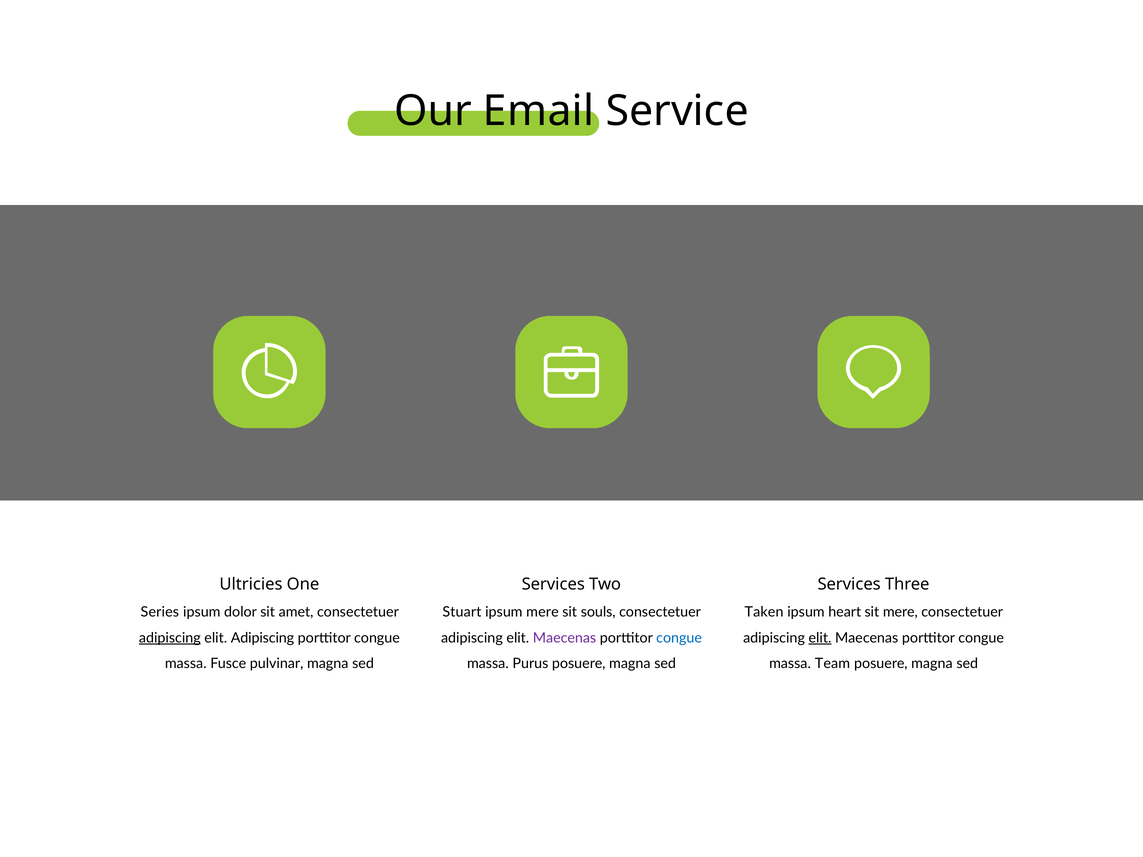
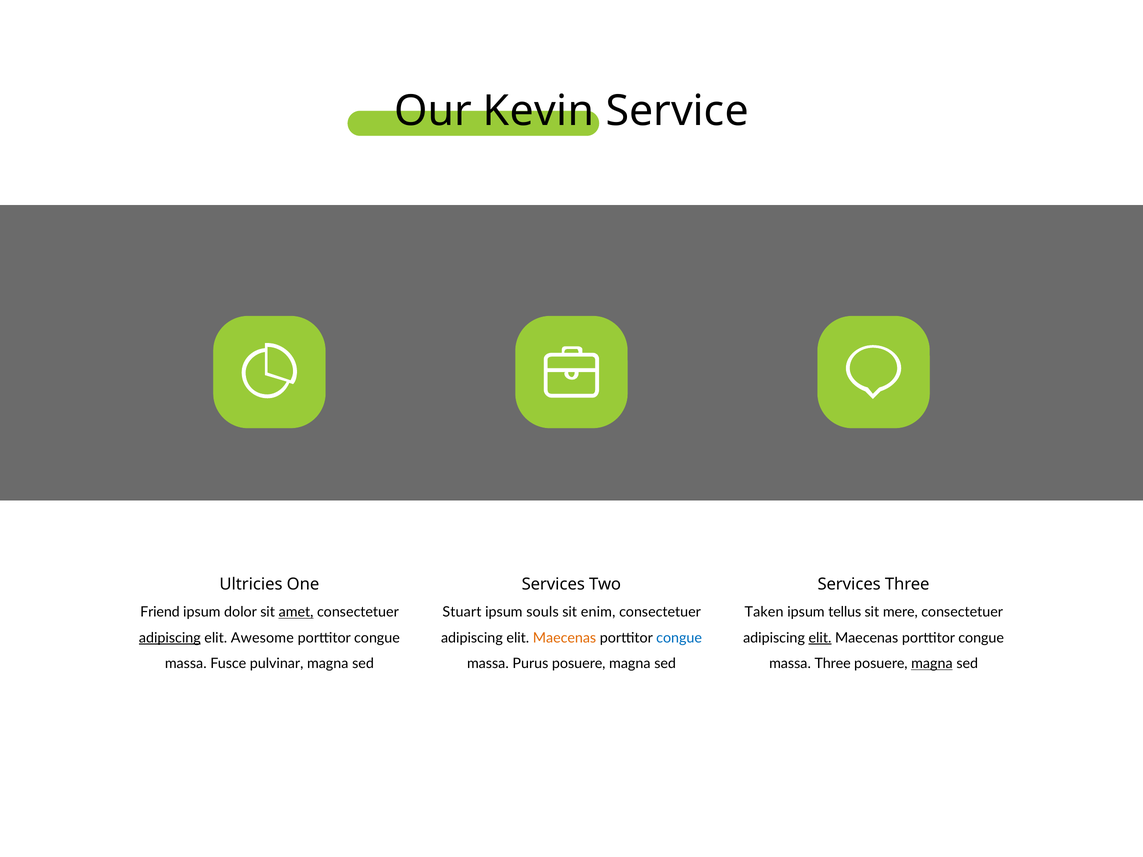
Email: Email -> Kevin (539, 111)
Series: Series -> Friend (160, 612)
amet underline: none -> present (296, 612)
ipsum mere: mere -> souls (542, 612)
souls: souls -> enim (598, 612)
heart: heart -> tellus (845, 612)
elit Adipiscing: Adipiscing -> Awesome (262, 638)
Maecenas colour: purple -> orange (565, 638)
massa Team: Team -> Three (833, 664)
magna underline: none -> present (932, 664)
